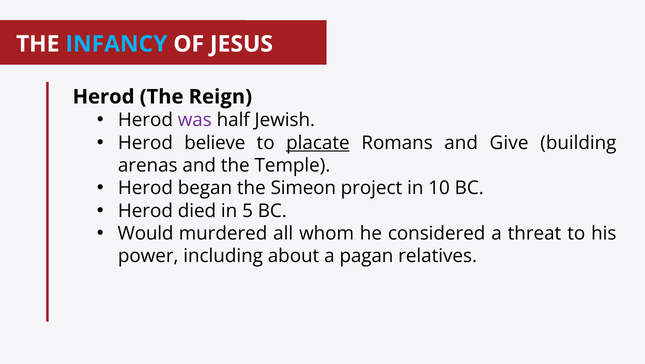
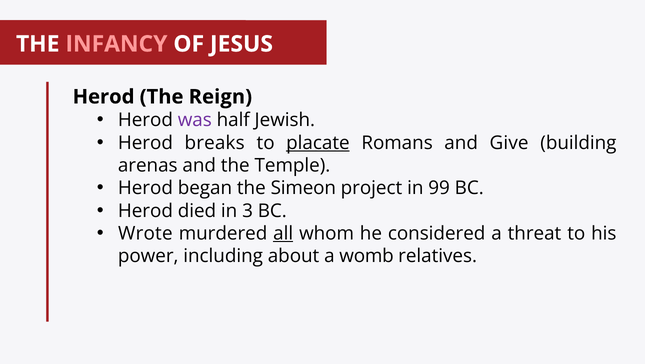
INFANCY colour: light blue -> pink (116, 44)
believe: believe -> breaks (215, 143)
10: 10 -> 99 (439, 188)
5: 5 -> 3 (248, 211)
Would: Would -> Wrote (145, 233)
all underline: none -> present (283, 233)
pagan: pagan -> womb (367, 256)
